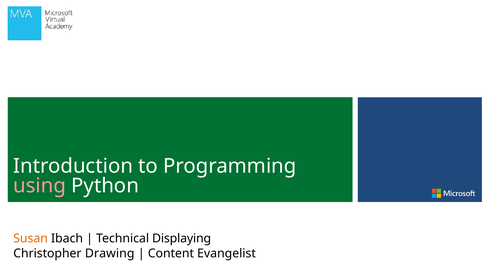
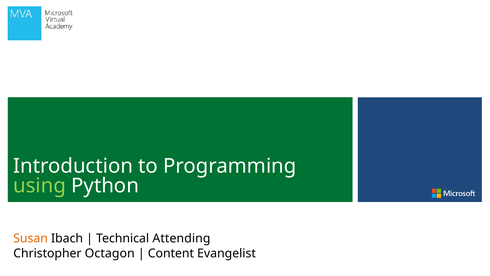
using colour: pink -> light green (40, 186)
Displaying: Displaying -> Attending (181, 238)
Drawing: Drawing -> Octagon (110, 253)
